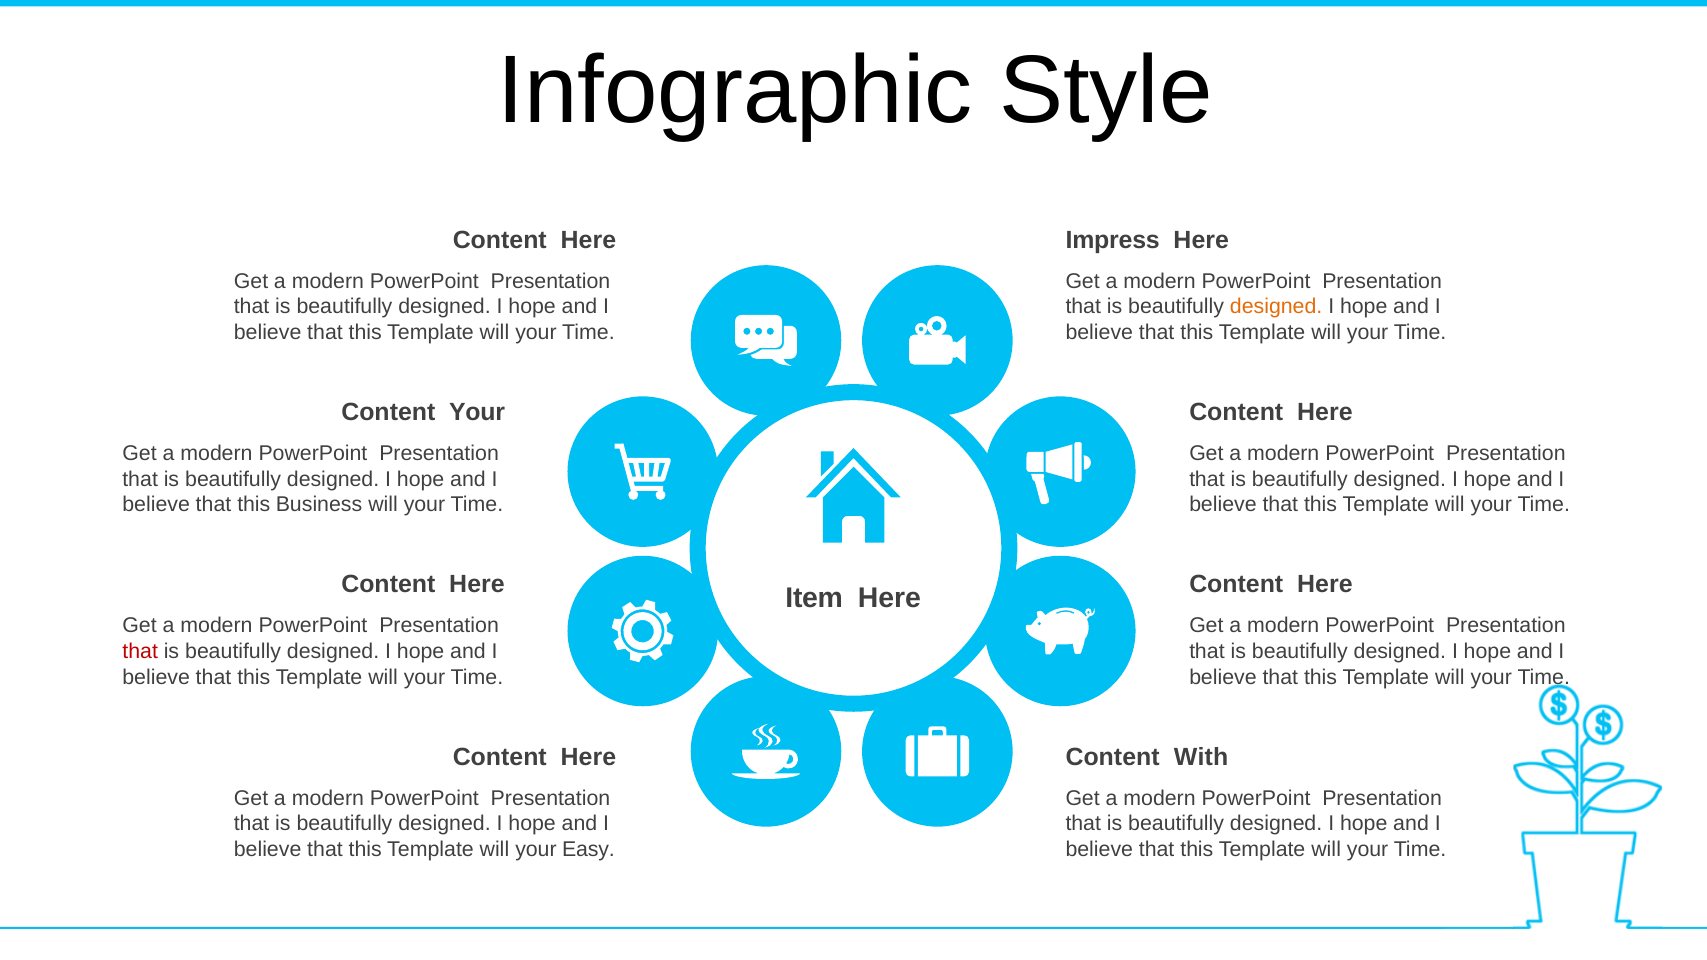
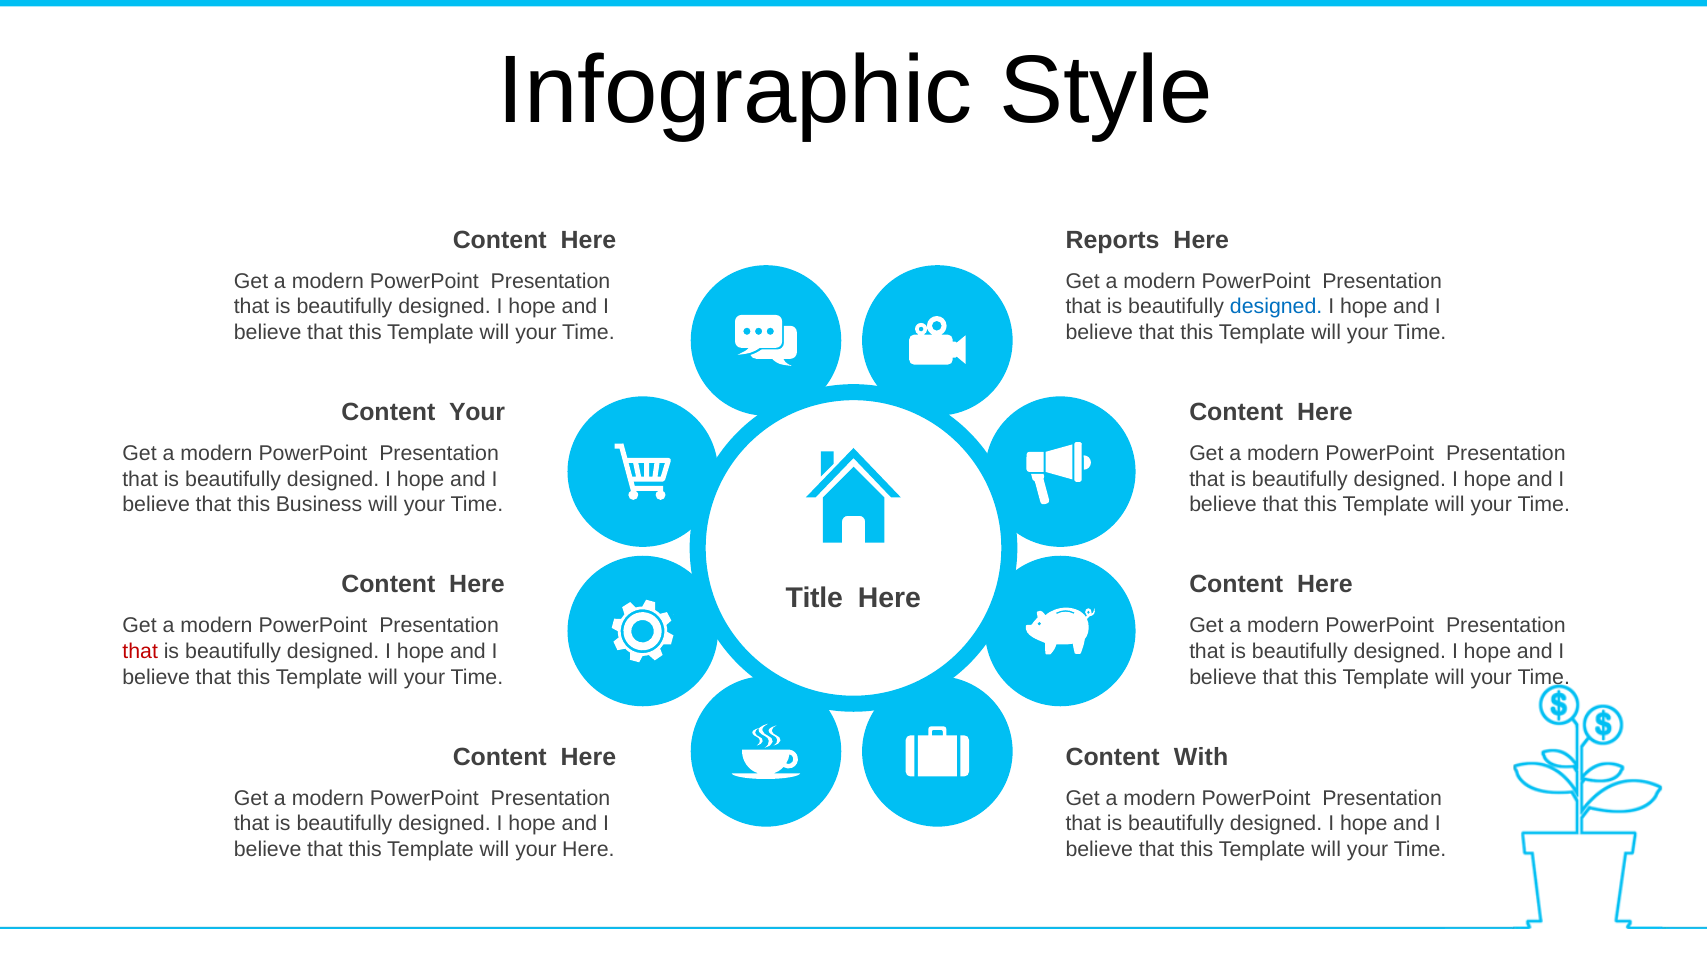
Impress: Impress -> Reports (1113, 240)
designed colour: orange -> blue (1276, 307)
Item: Item -> Title (814, 598)
your Easy: Easy -> Here (588, 850)
